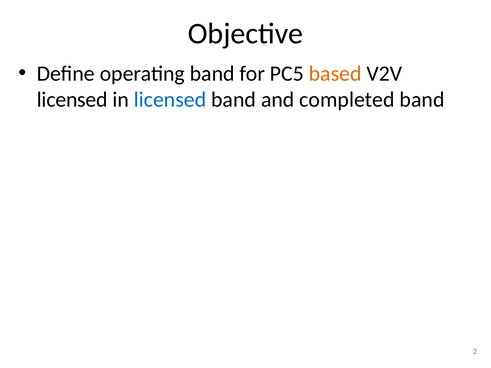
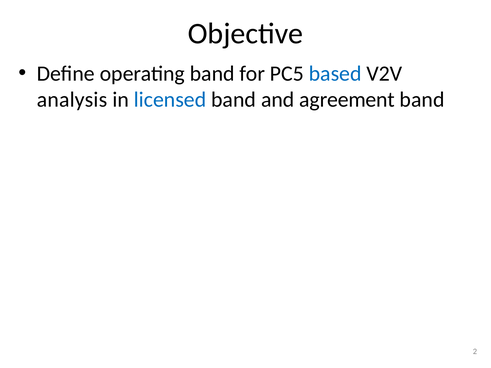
based colour: orange -> blue (335, 74)
licensed: licensed -> analysis (72, 100)
completed: completed -> agreement (347, 100)
